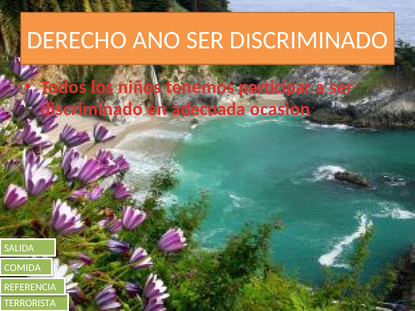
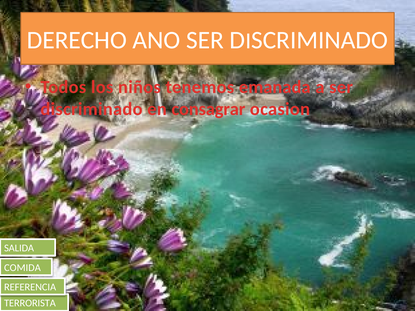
participar: participar -> emanada (275, 87)
adecuada: adecuada -> consagrar (208, 109)
